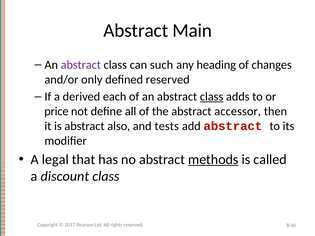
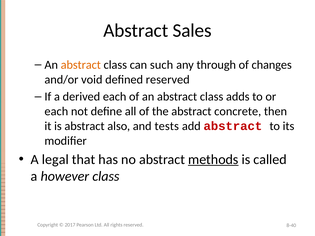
Main: Main -> Sales (192, 30)
abstract colour: purple -> orange (81, 65)
heading: heading -> through (216, 65)
only: only -> void (92, 80)
class underline: present -> none (212, 97)
price: price -> each (56, 111)
accessor: accessor -> concrete (238, 111)
discount: discount -> however (65, 176)
